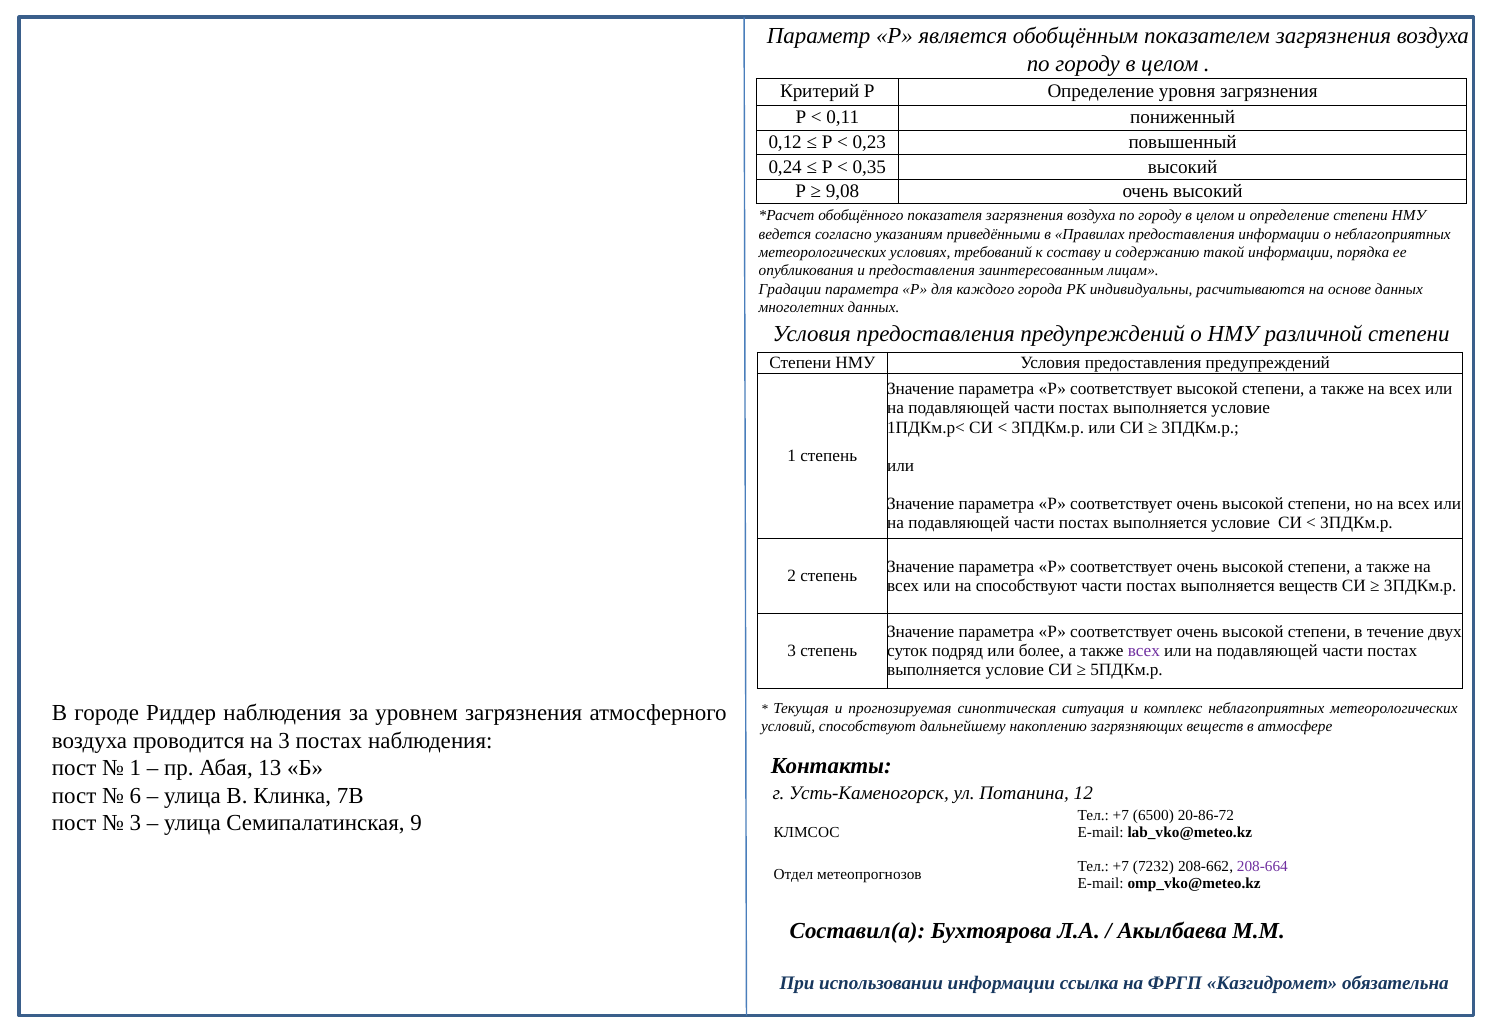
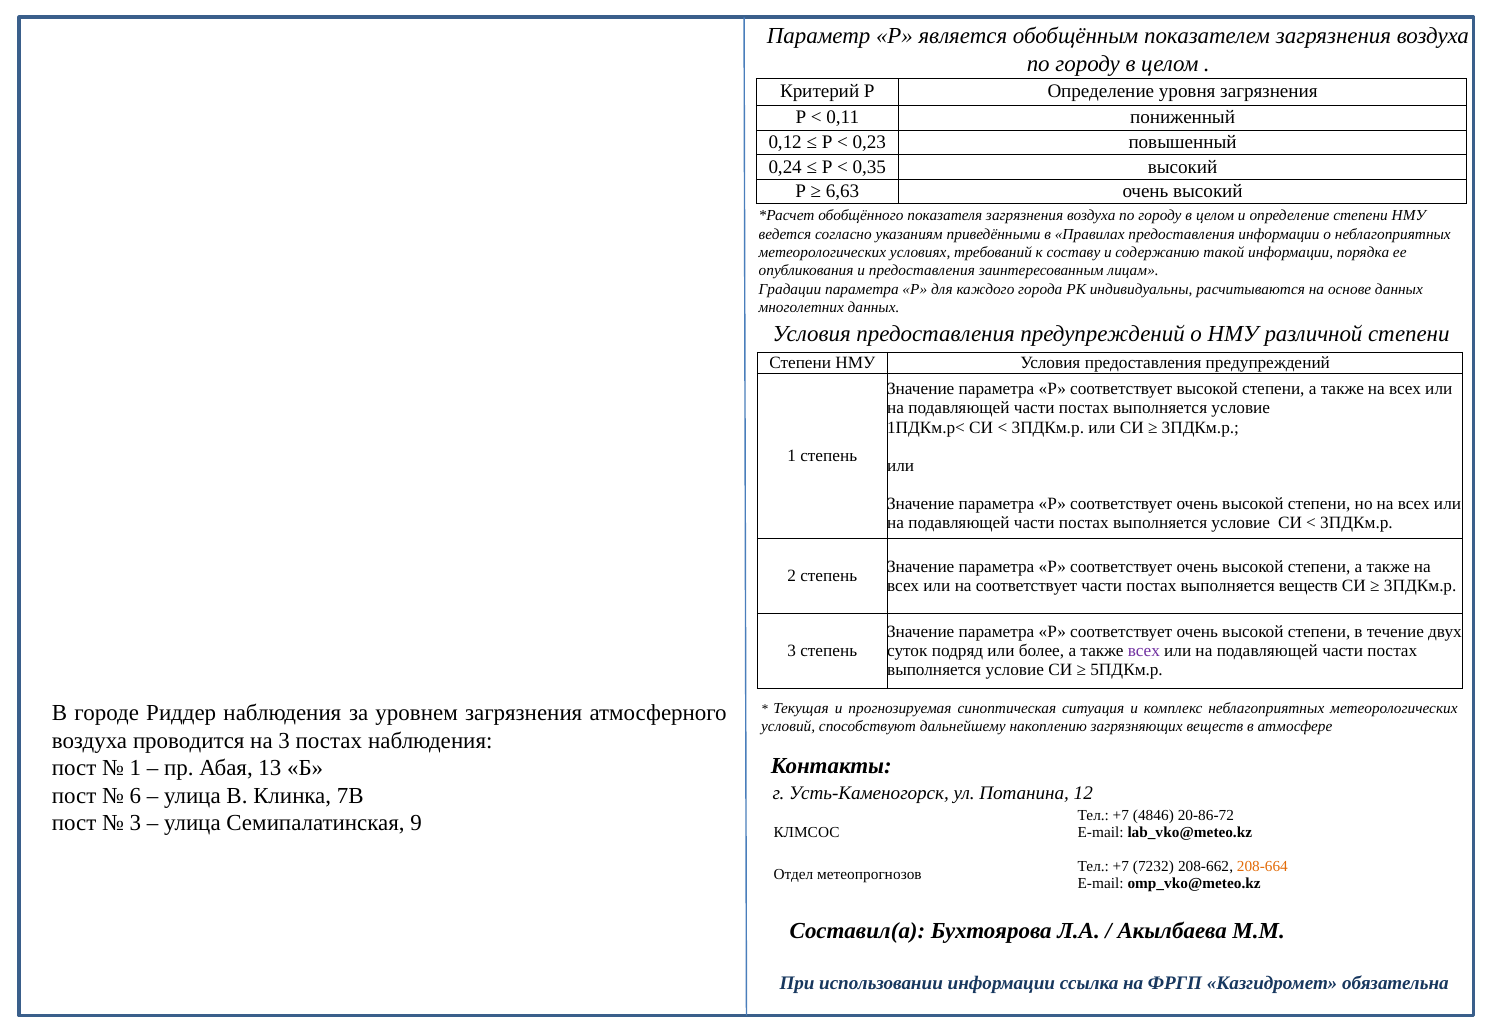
9,08: 9,08 -> 6,63 (843, 191)
на способствуют: способствуют -> соответствует (1027, 586)
6500: 6500 -> 4846 (1153, 816)
208-664 colour: purple -> orange (1262, 867)
